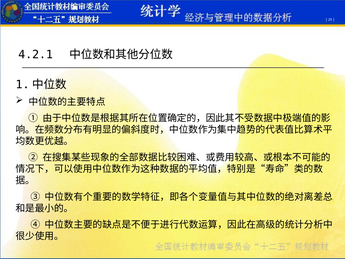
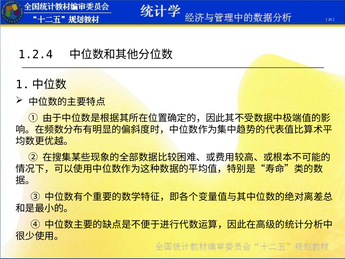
4.2.1: 4.2.1 -> 1.2.4 (36, 55)
